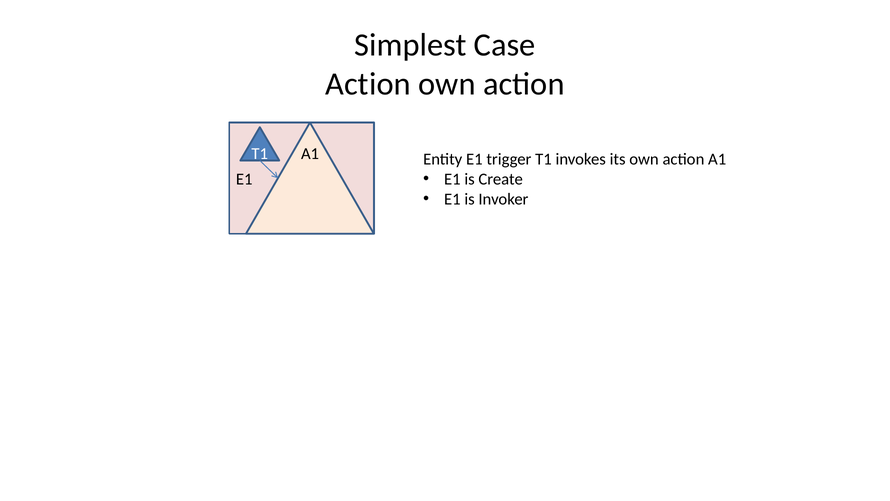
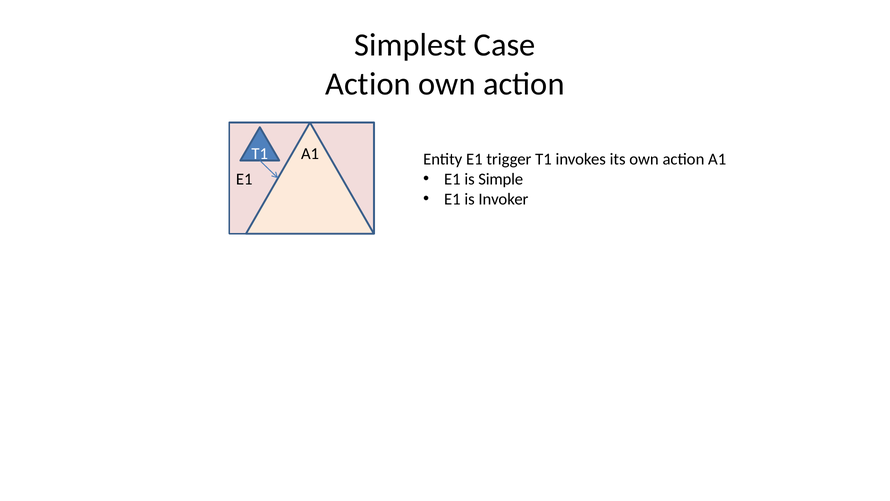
Create: Create -> Simple (501, 179)
